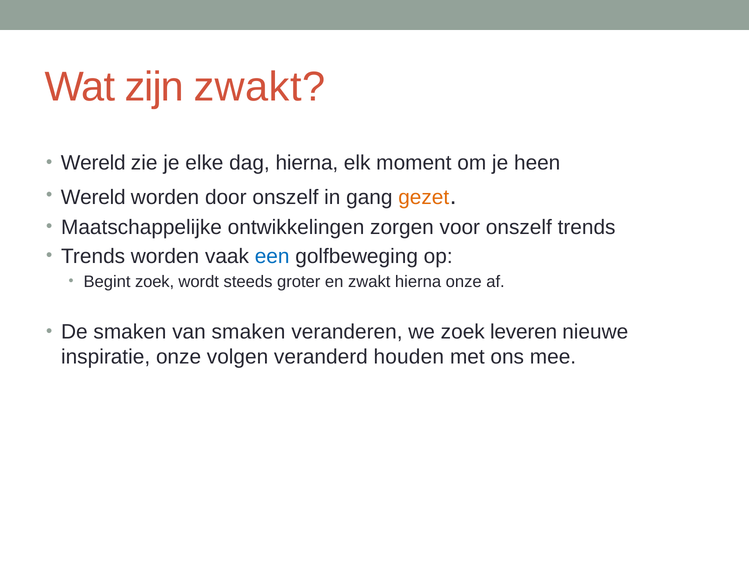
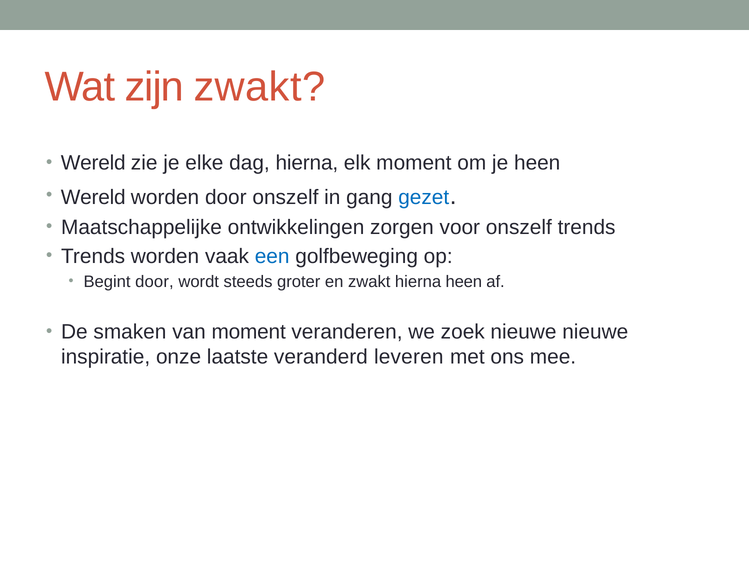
gezet colour: orange -> blue (424, 197)
Begint zoek: zoek -> door (154, 282)
hierna onze: onze -> heen (464, 282)
van smaken: smaken -> moment (249, 332)
zoek leveren: leveren -> nieuwe (523, 332)
volgen: volgen -> laatste (238, 357)
houden: houden -> leveren (409, 357)
